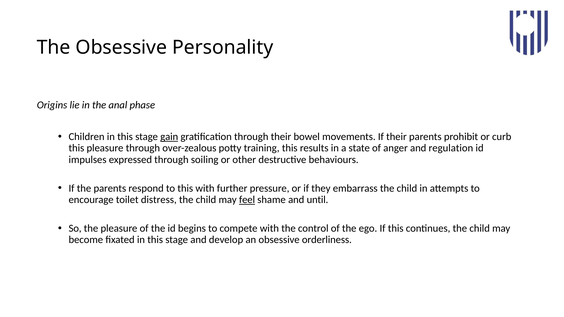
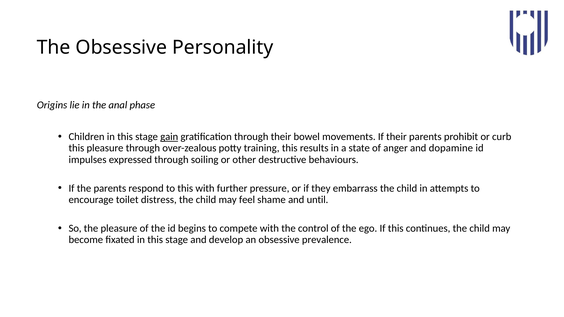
regulation: regulation -> dopamine (451, 148)
feel underline: present -> none (247, 200)
orderliness: orderliness -> prevalence (327, 240)
